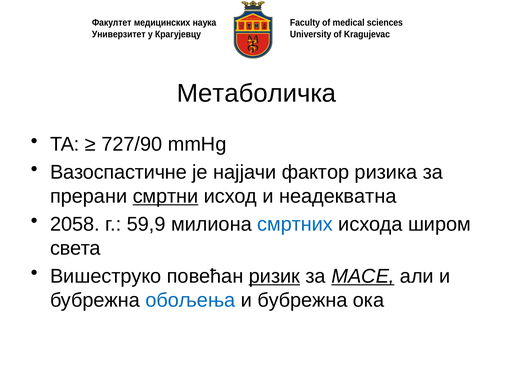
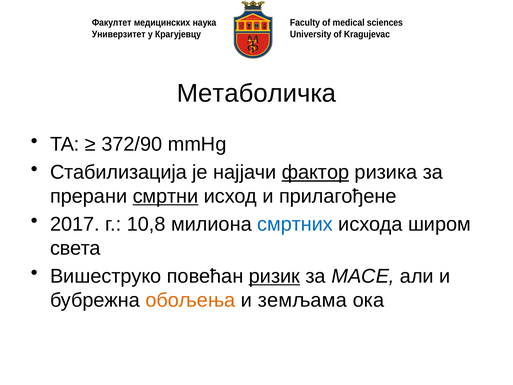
727/90: 727/90 -> 372/90 (132, 144)
Вазоспастичне: Вазоспастичне -> Стабилизација (118, 172)
фактор underline: none -> present (315, 172)
неадекватна: неадекватна -> прилагођене (338, 196)
2058: 2058 -> 2017 (75, 224)
59,9: 59,9 -> 10,8 (146, 224)
MACE underline: present -> none (363, 276)
обољења colour: blue -> orange (190, 300)
бубрежна: бубрежна -> земљама (302, 300)
